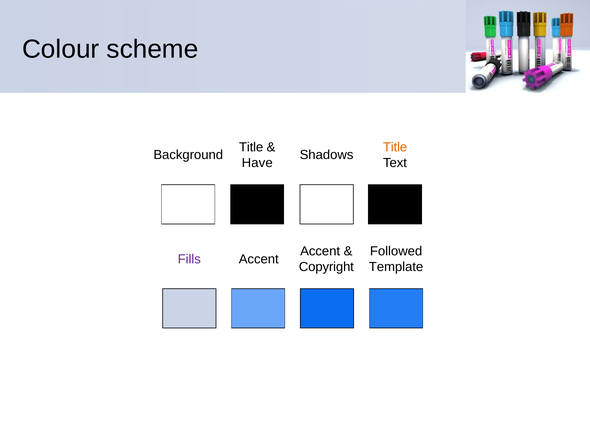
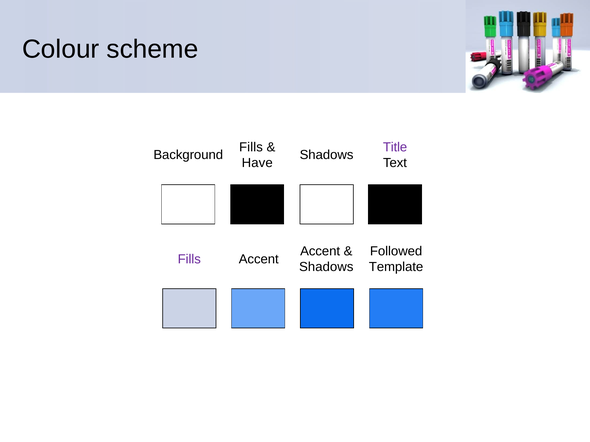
Title: Title -> Fills (251, 147)
Title colour: orange -> purple (395, 147)
Copyright: Copyright -> Shadows (326, 267)
